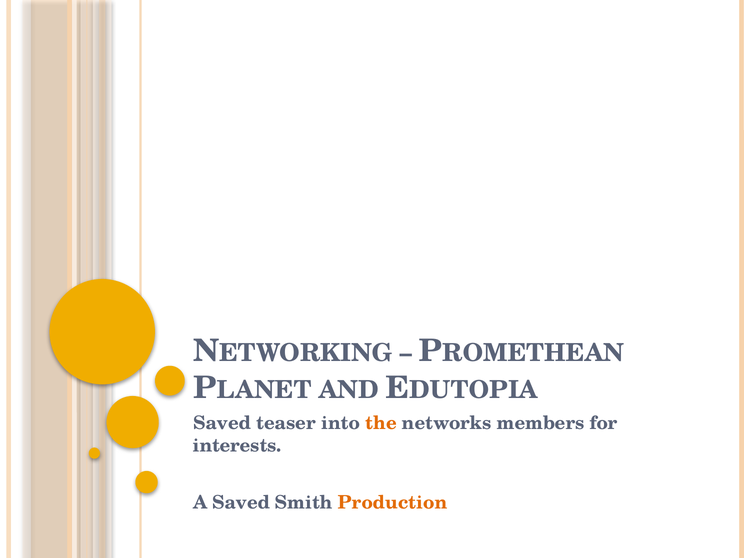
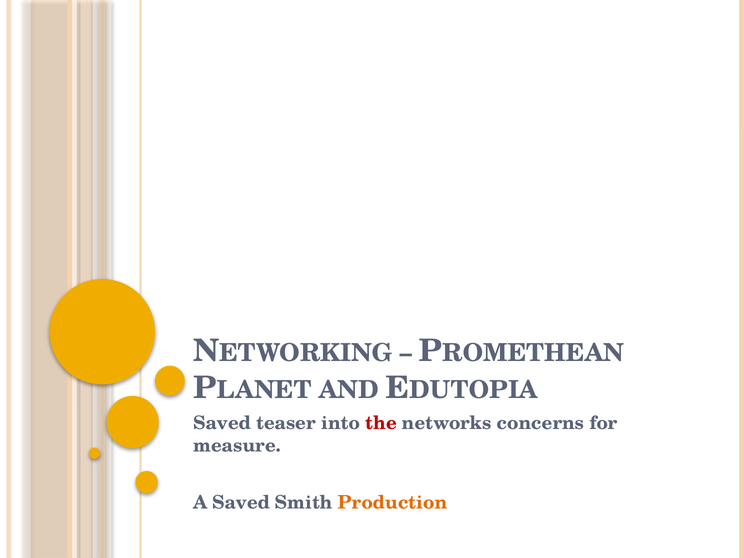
the colour: orange -> red (381, 423)
members: members -> concerns (541, 423)
interests: interests -> measure (237, 446)
